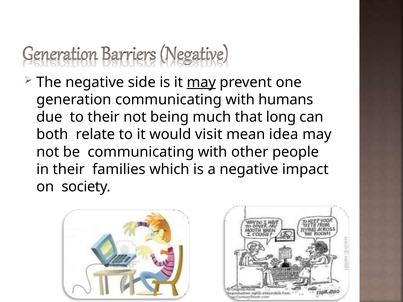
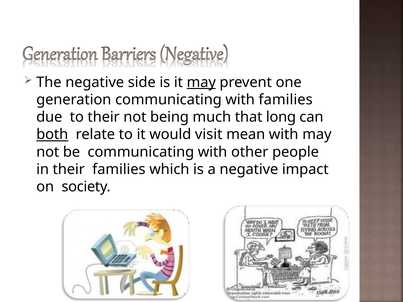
with humans: humans -> families (286, 100)
both underline: none -> present (52, 135)
mean idea: idea -> with (284, 135)
